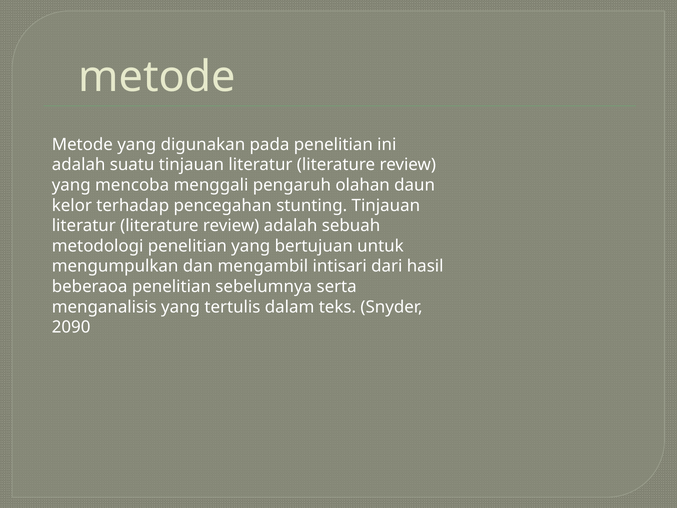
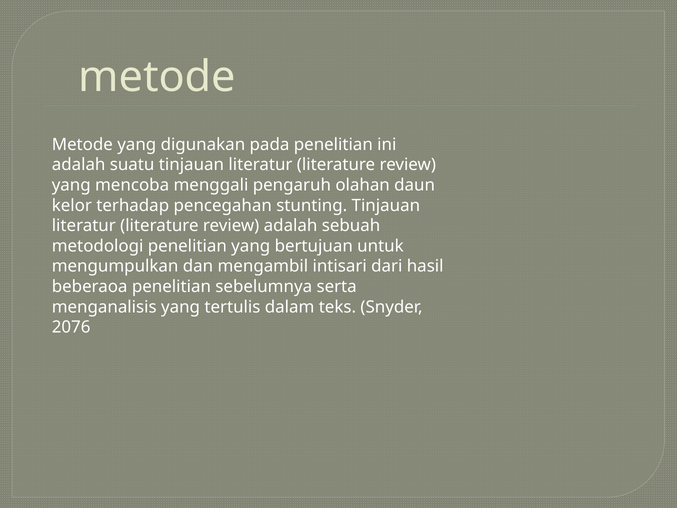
2090: 2090 -> 2076 (71, 327)
